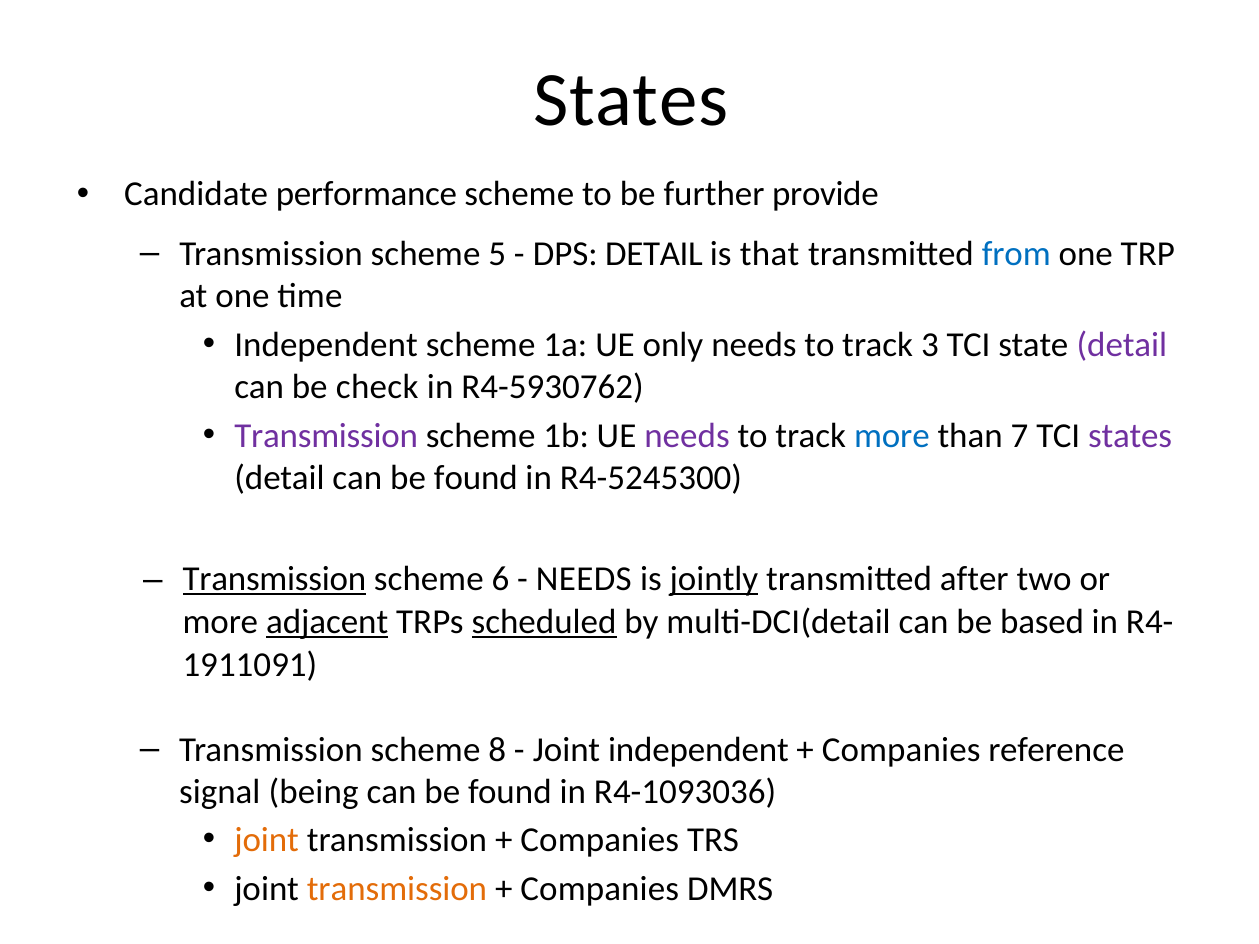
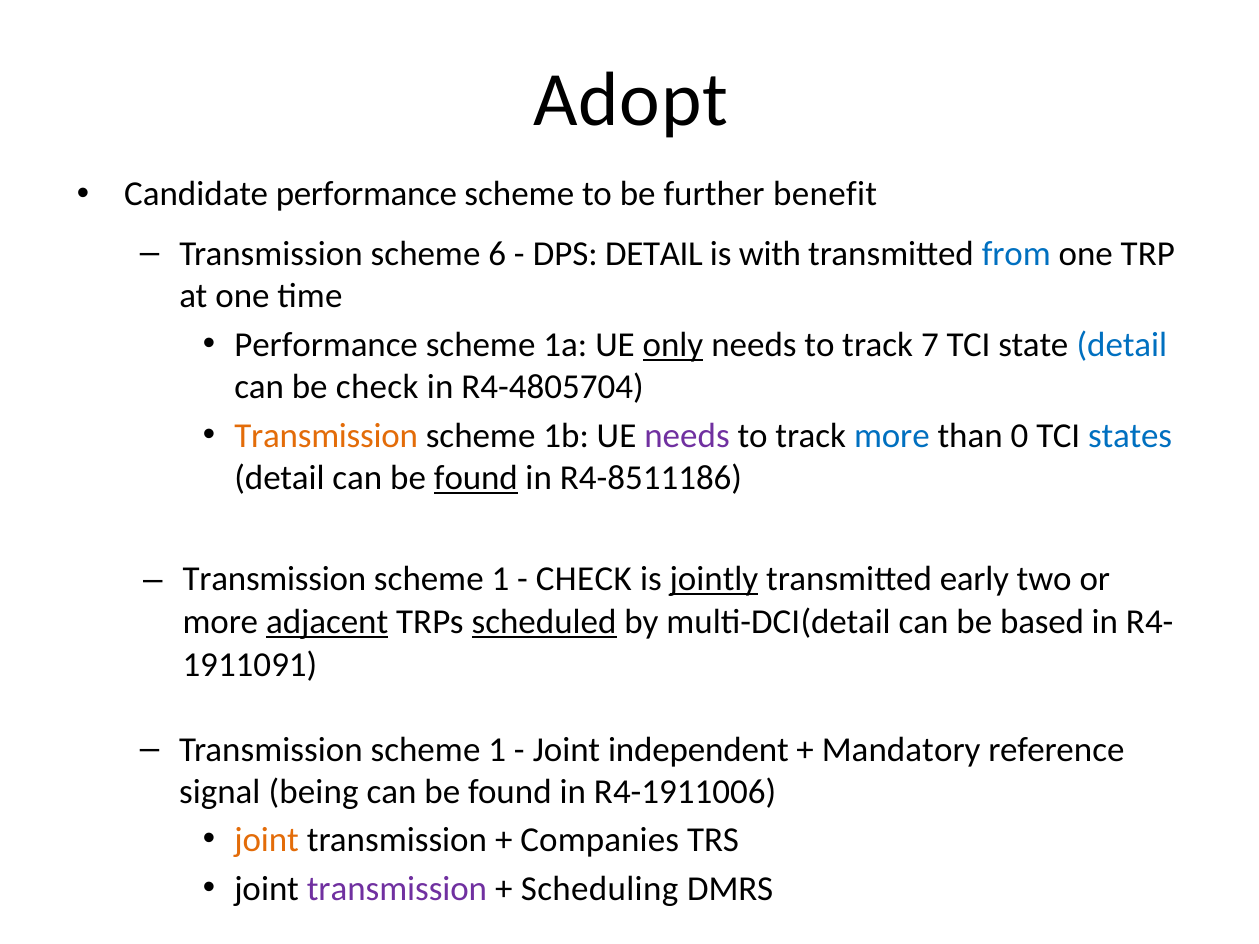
States: States -> Adopt (631, 100)
provide: provide -> benefit (825, 195)
5: 5 -> 6 (497, 254)
that: that -> with (770, 254)
Independent: Independent -> Performance (326, 345)
only underline: none -> present (673, 345)
3: 3 -> 7 (930, 345)
detail colour: purple -> blue (1122, 345)
R4-5930762: R4-5930762 -> R4-4805704 (553, 387)
Transmission colour: purple -> orange (326, 436)
7: 7 -> 0 (1020, 436)
states colour: purple -> blue (1130, 436)
found underline: none -> present (476, 478)
R4-5245300: R4-5245300 -> R4-8511186 (651, 478)
Transmission underline: present -> none (274, 579)
6: 6 -> 1 (501, 579)
NEEDS: NEEDS -> CHECK (584, 579)
after: after -> early (974, 579)
8: 8 -> 1 (497, 750)
Companies: Companies -> Mandatory (901, 750)
R4-1093036: R4-1093036 -> R4-1911006 (685, 792)
transmission colour: orange -> purple (397, 890)
Companies: Companies -> Scheduling (600, 890)
